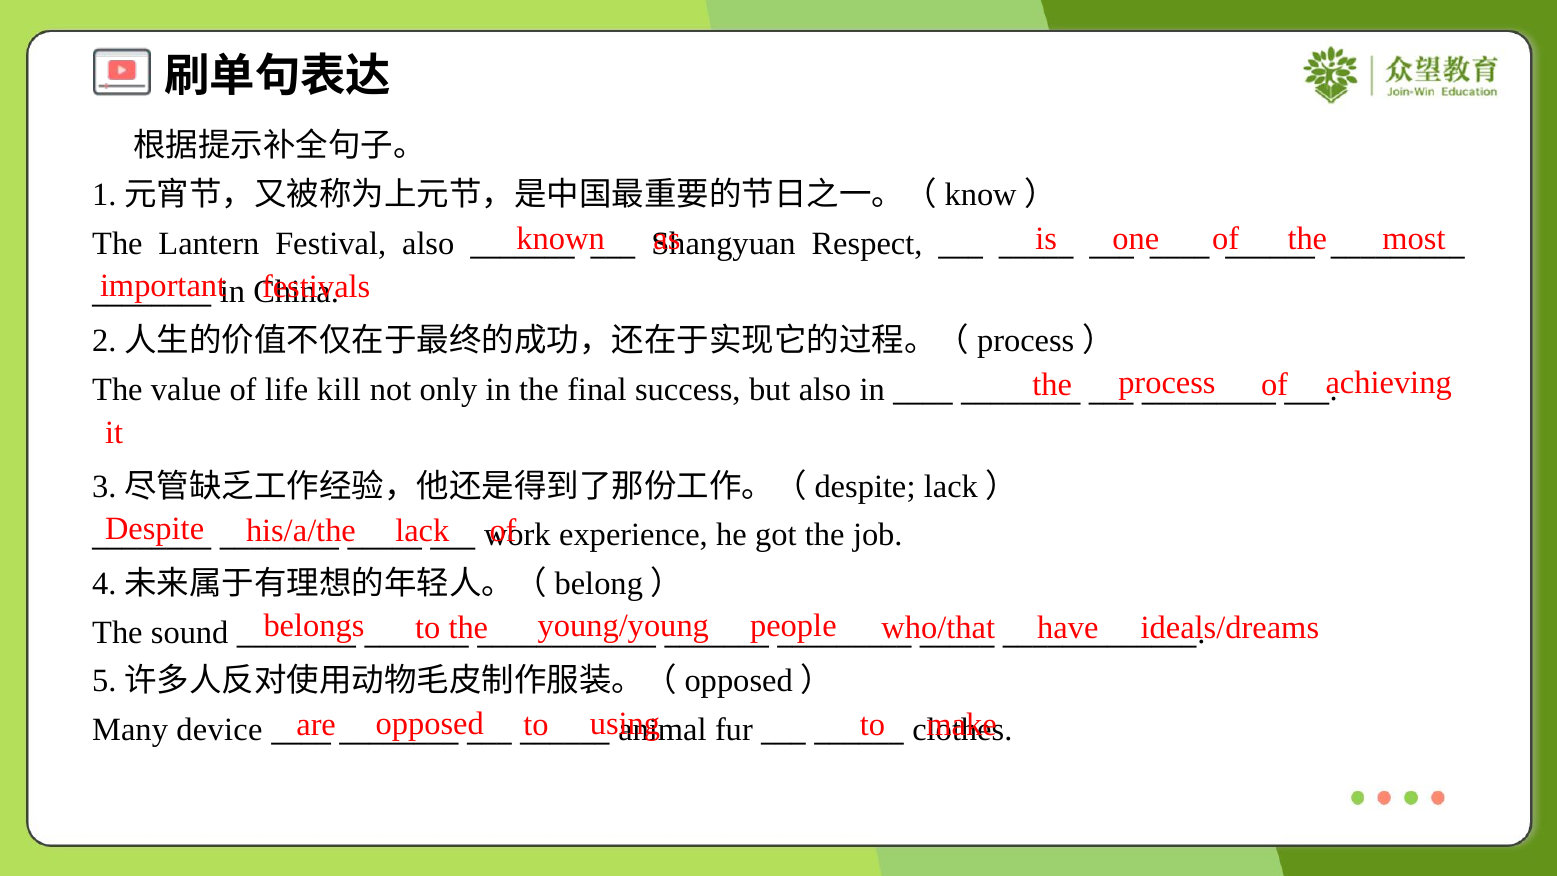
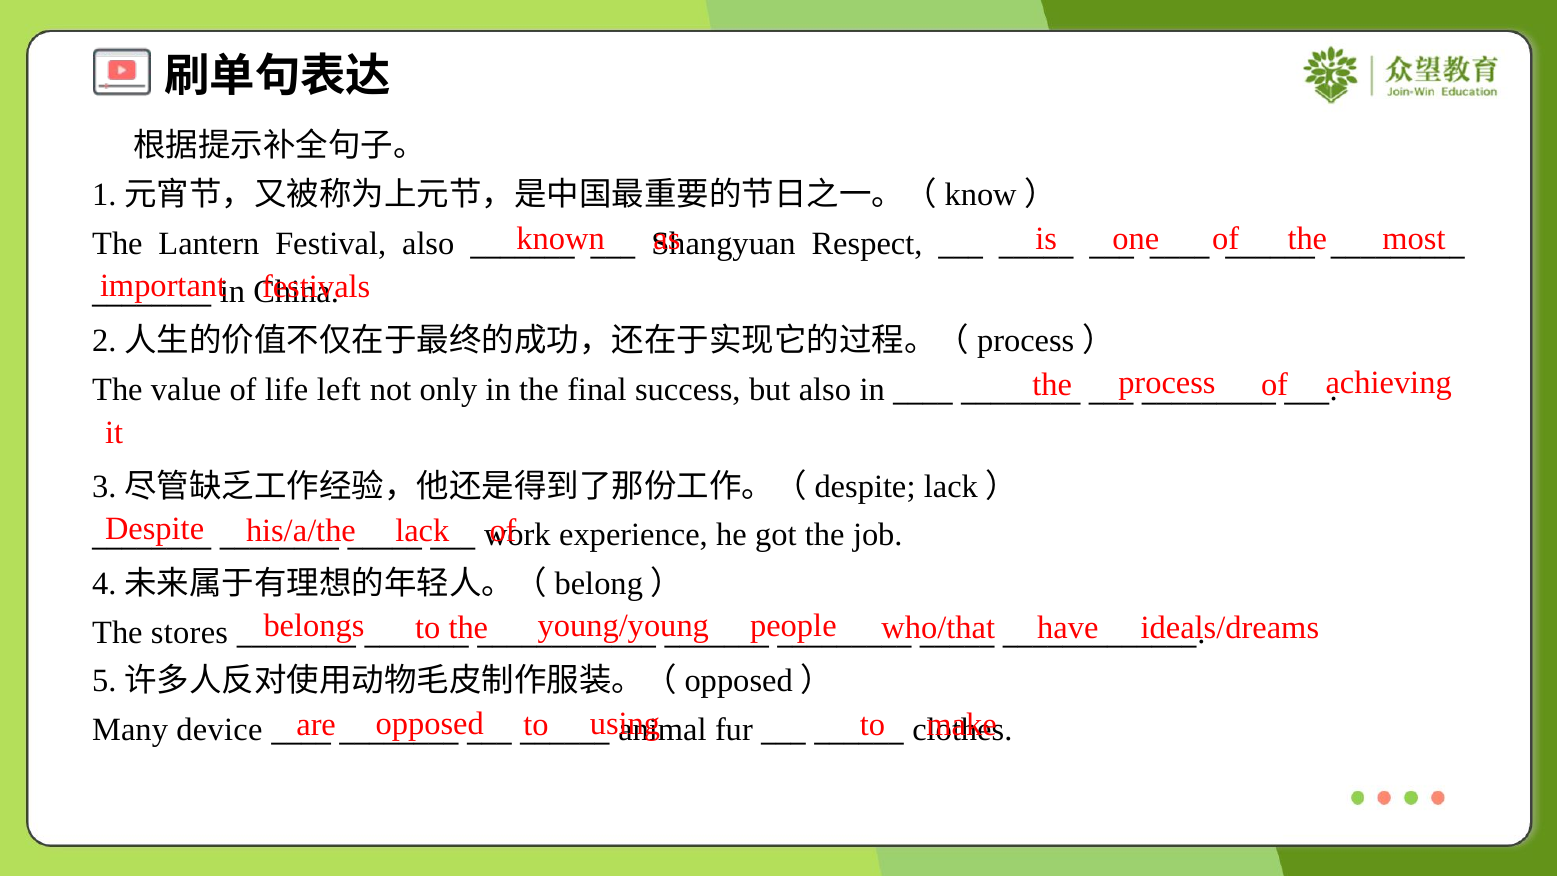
kill: kill -> left (339, 389)
sound: sound -> stores (190, 632)
